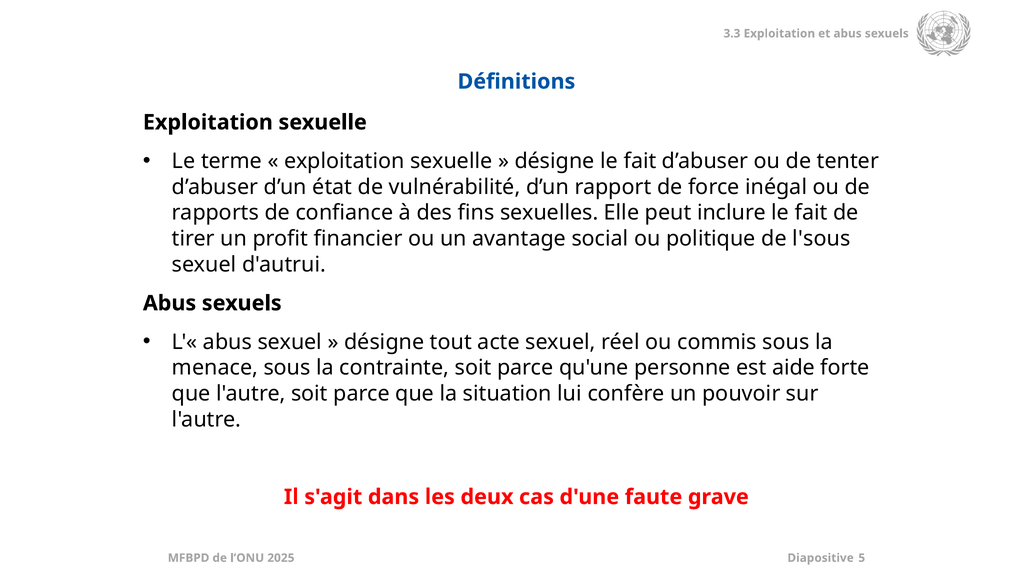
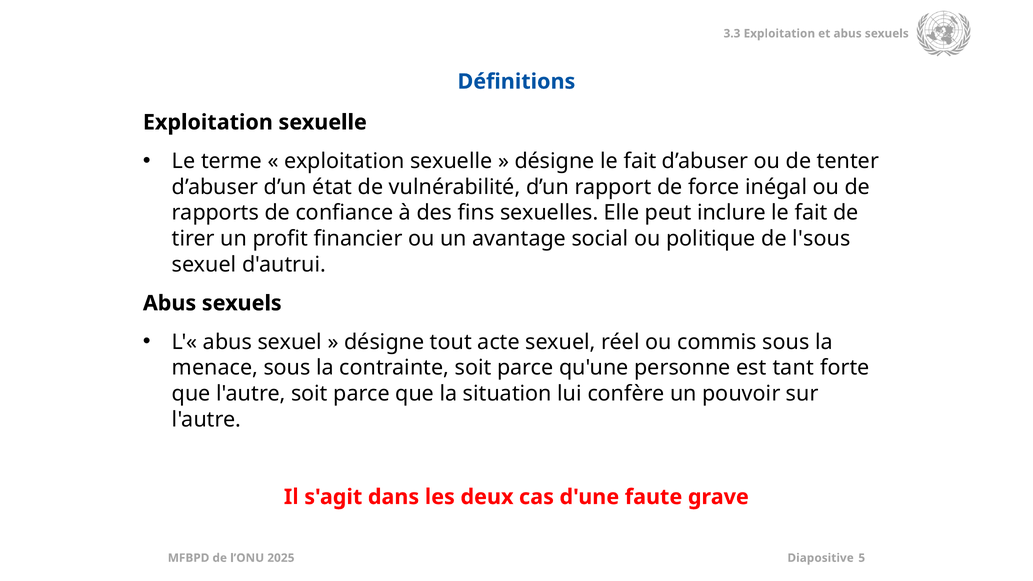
aide: aide -> tant (793, 368)
